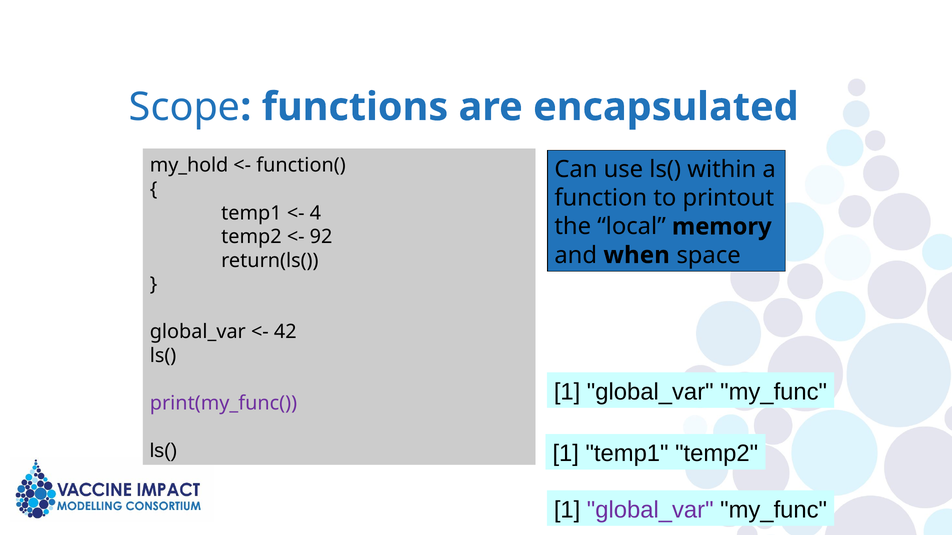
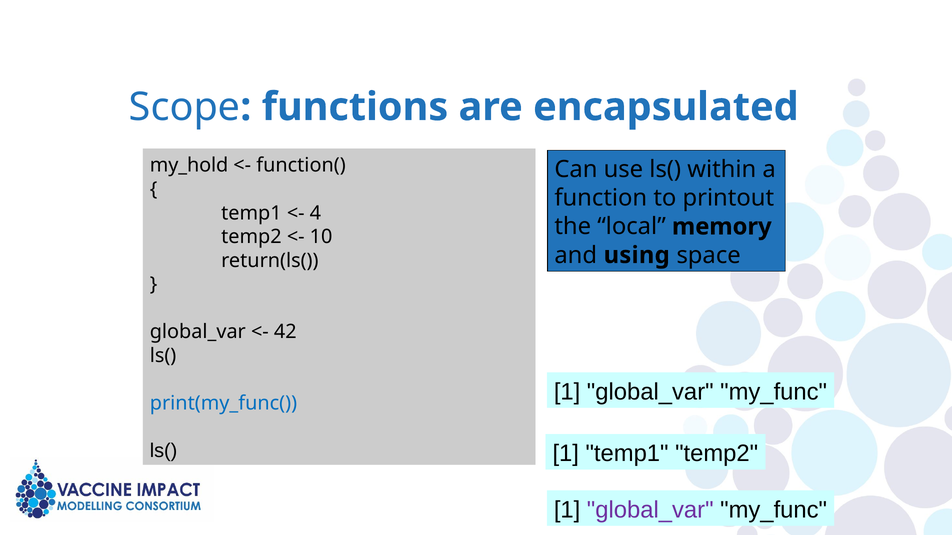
92: 92 -> 10 (321, 237)
when: when -> using (637, 255)
print(my_func( colour: purple -> blue (223, 404)
